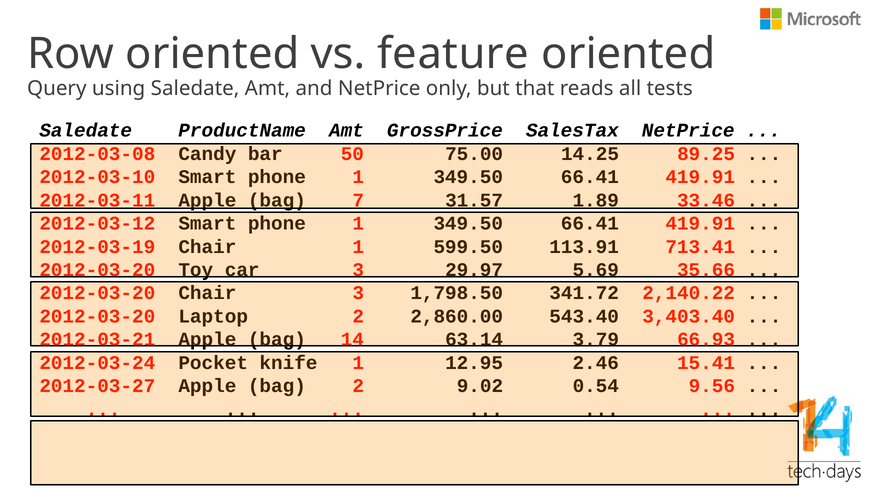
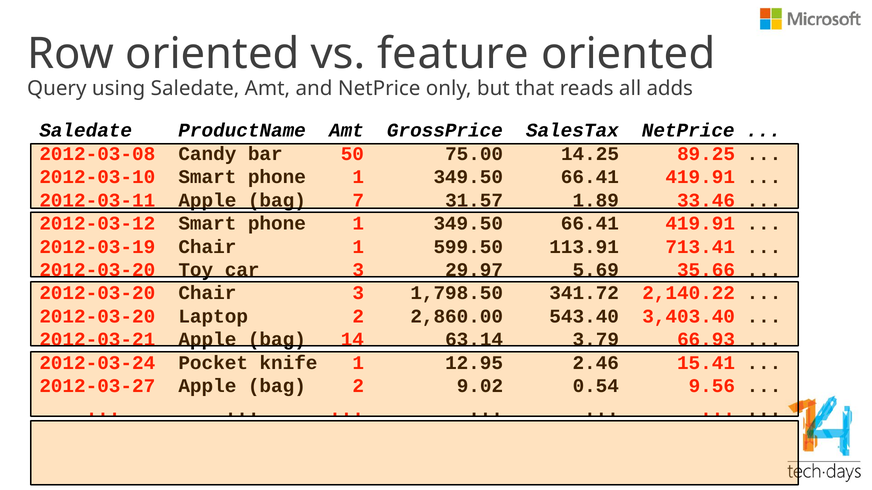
tests: tests -> adds (670, 89)
